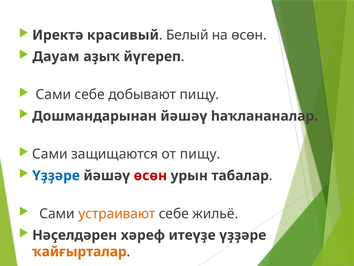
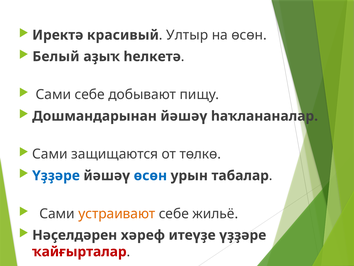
Белый: Белый -> Ултыр (187, 35)
Дауам: Дауам -> Белый (56, 56)
йүгереп: йүгереп -> һелкетә (152, 56)
от пищу: пищу -> төлкө (200, 154)
өсөн colour: red -> blue (150, 175)
ҡайғырталар colour: orange -> red (79, 251)
